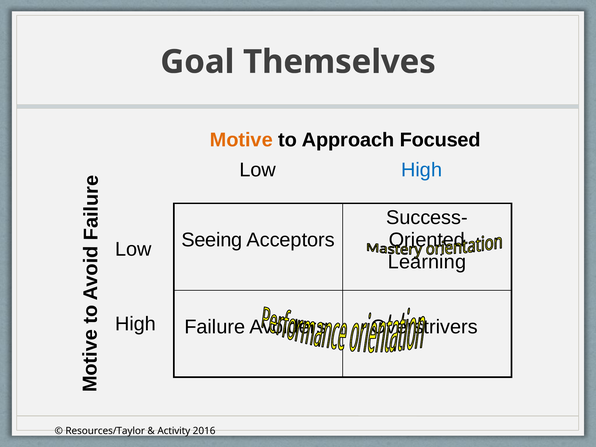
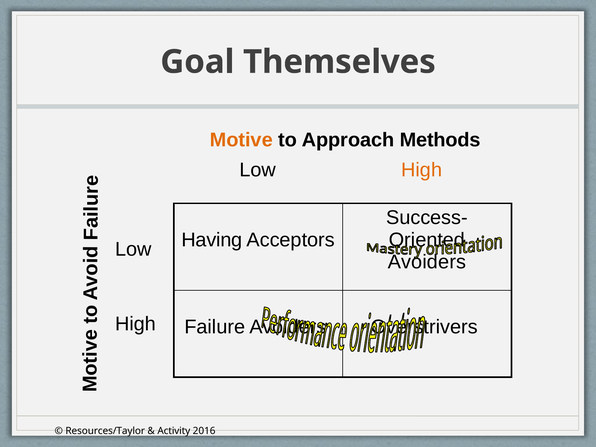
Focused: Focused -> Methods (440, 140)
High colour: blue -> orange (422, 170)
Seeing: Seeing -> Having (212, 240)
Learning: Learning -> Avoiders (427, 262)
